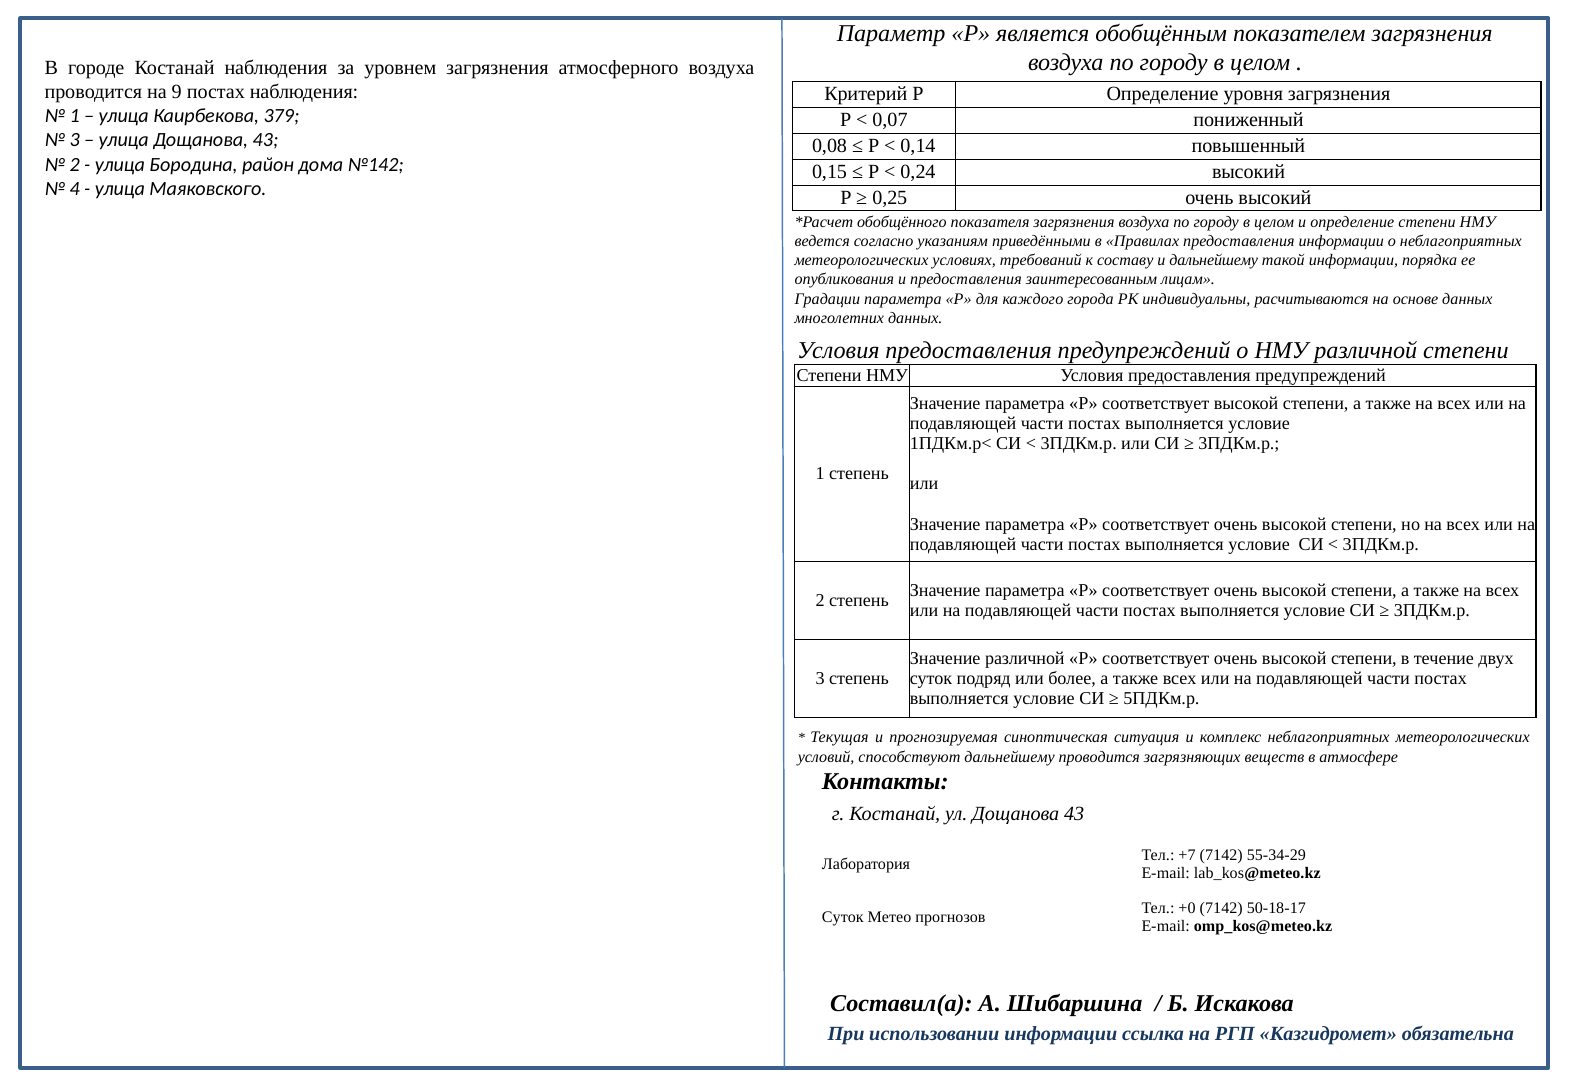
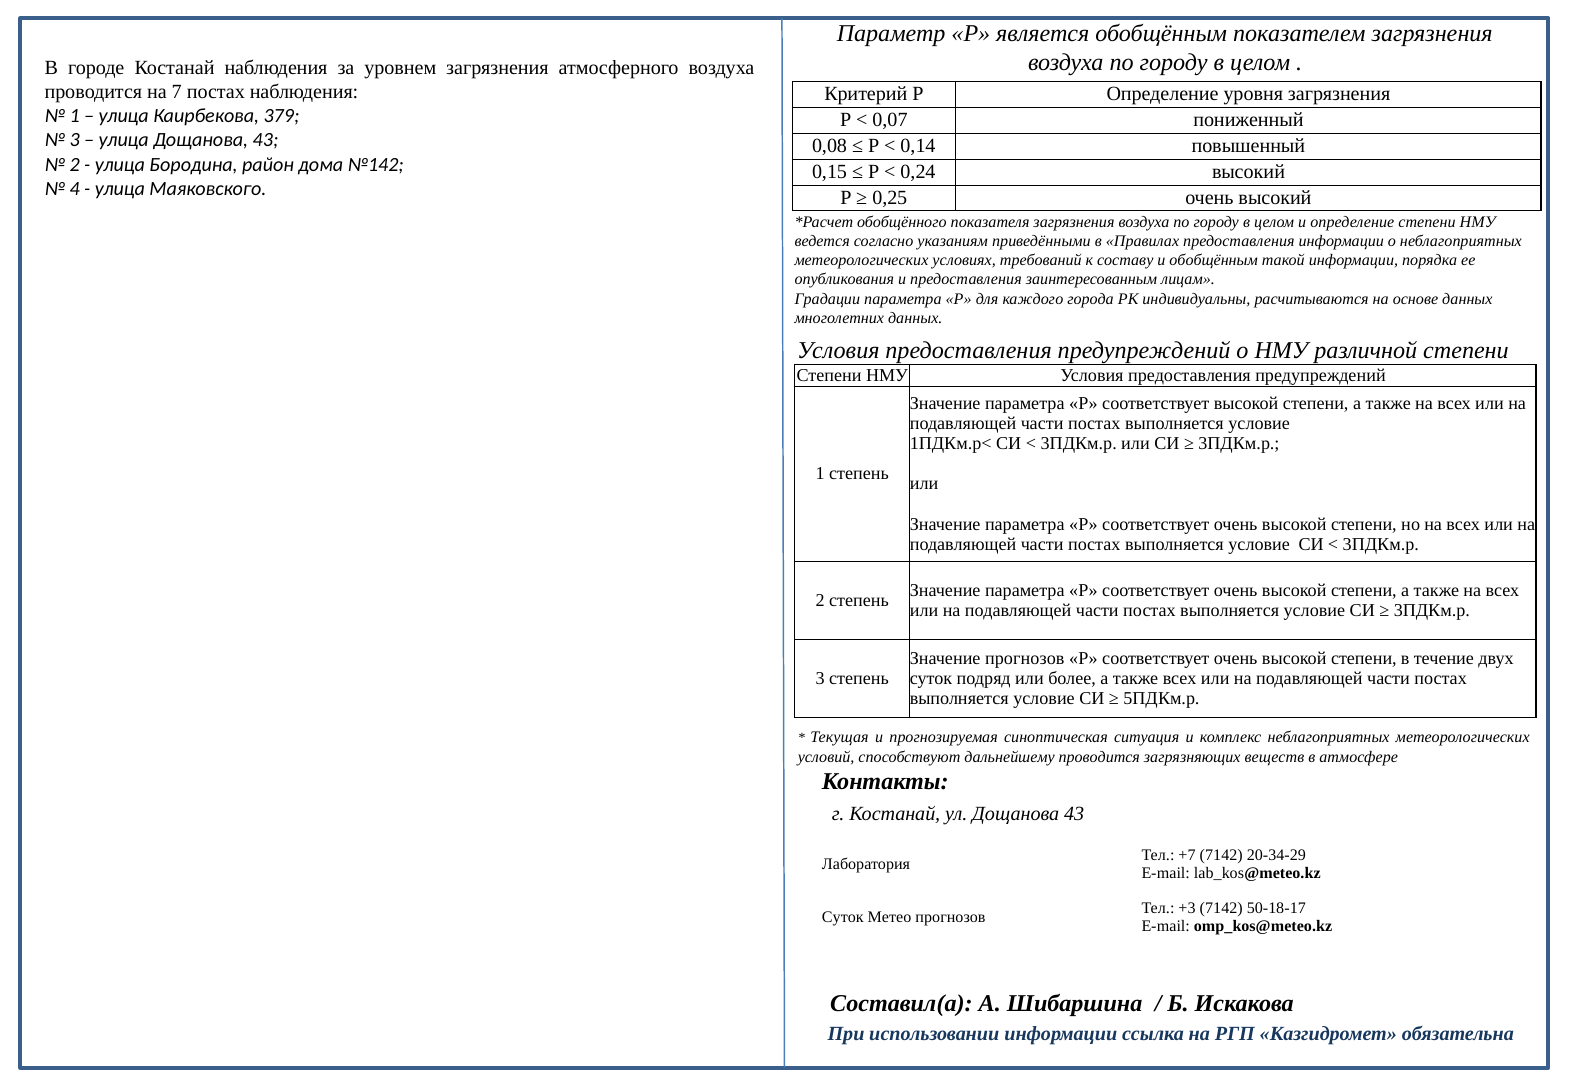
9: 9 -> 7 (177, 92)
и дальнейшему: дальнейшему -> обобщённым (1214, 260)
Значение различной: различной -> прогнозов (1025, 659)
55-34-29: 55-34-29 -> 20-34-29 (1276, 855)
+0: +0 -> +3 (1187, 908)
